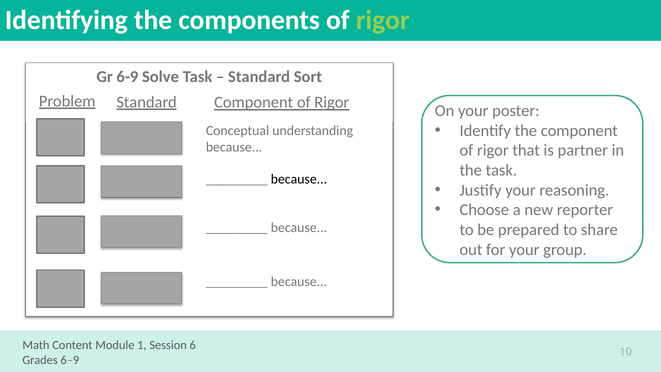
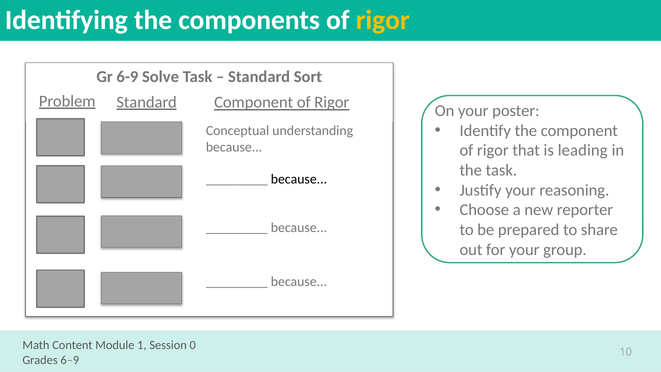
rigor colour: light green -> yellow (383, 20)
partner: partner -> leading (583, 150)
6: 6 -> 0 (193, 345)
